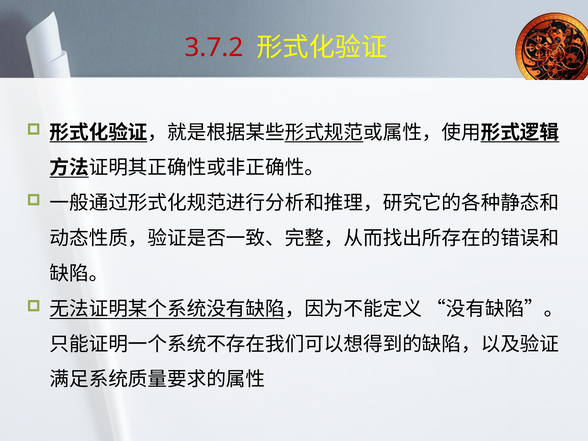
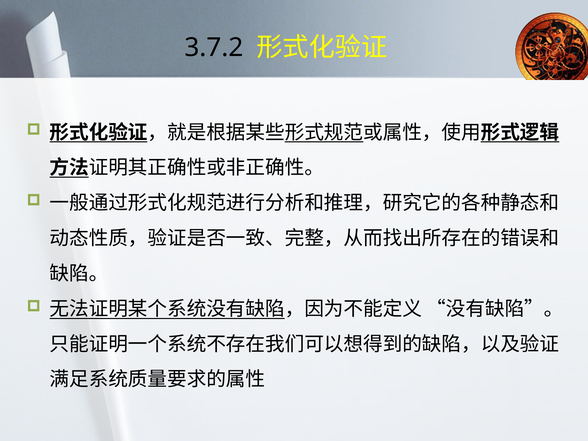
3.7.2 colour: red -> black (214, 48)
